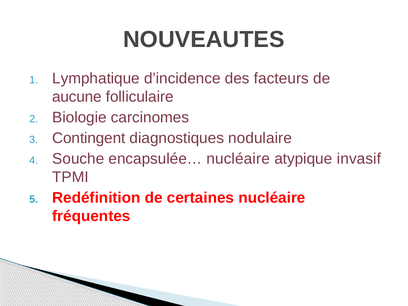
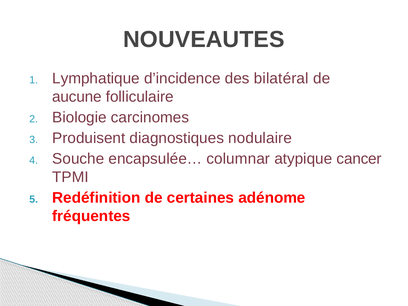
facteurs: facteurs -> bilatéral (281, 78)
Contingent: Contingent -> Produisent (89, 138)
encapsulée… nucléaire: nucléaire -> columnar (238, 159)
invasif: invasif -> cancer (359, 159)
certaines nucléaire: nucléaire -> adénome (272, 198)
